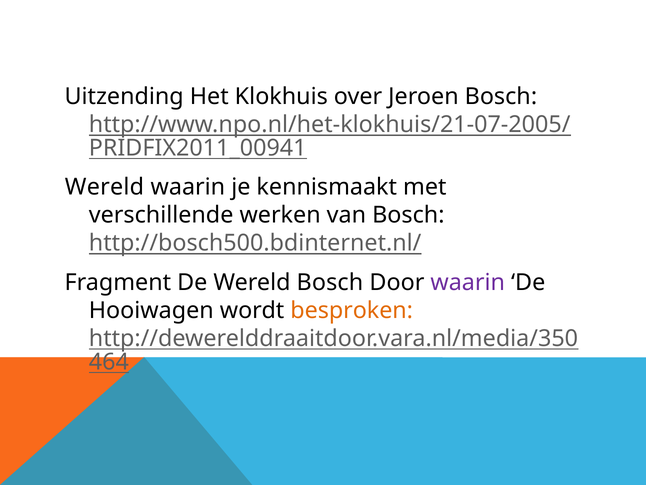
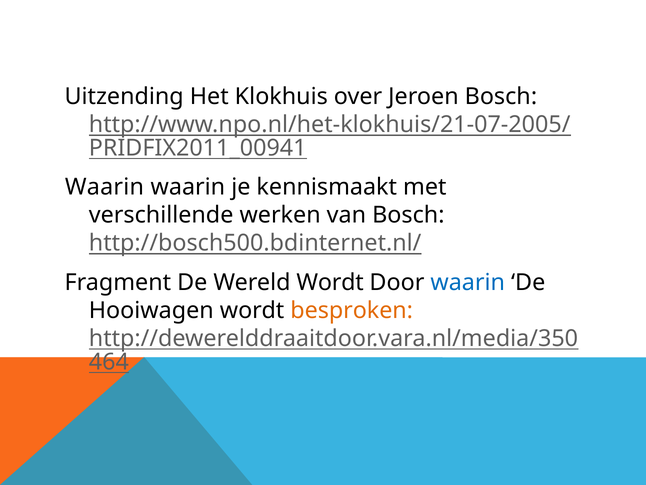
Wereld: Wereld -> Waarin (104, 187)
Wereld Bosch: Bosch -> Wordt (330, 282)
waarin colour: purple -> blue (468, 282)
